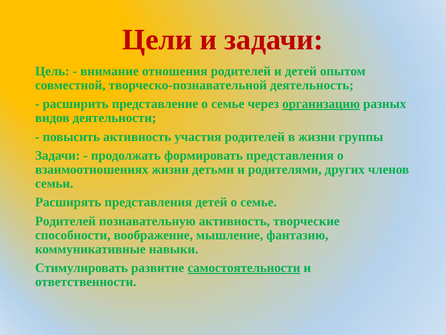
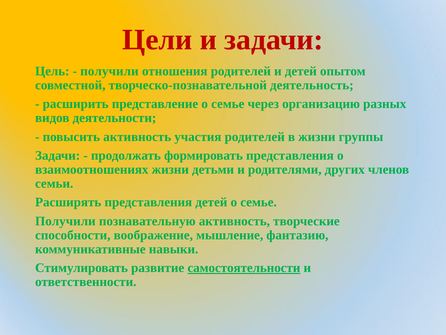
внимание: внимание -> получили (109, 71)
организацию underline: present -> none (321, 104)
Родителей: Родителей -> Получили (65, 221)
